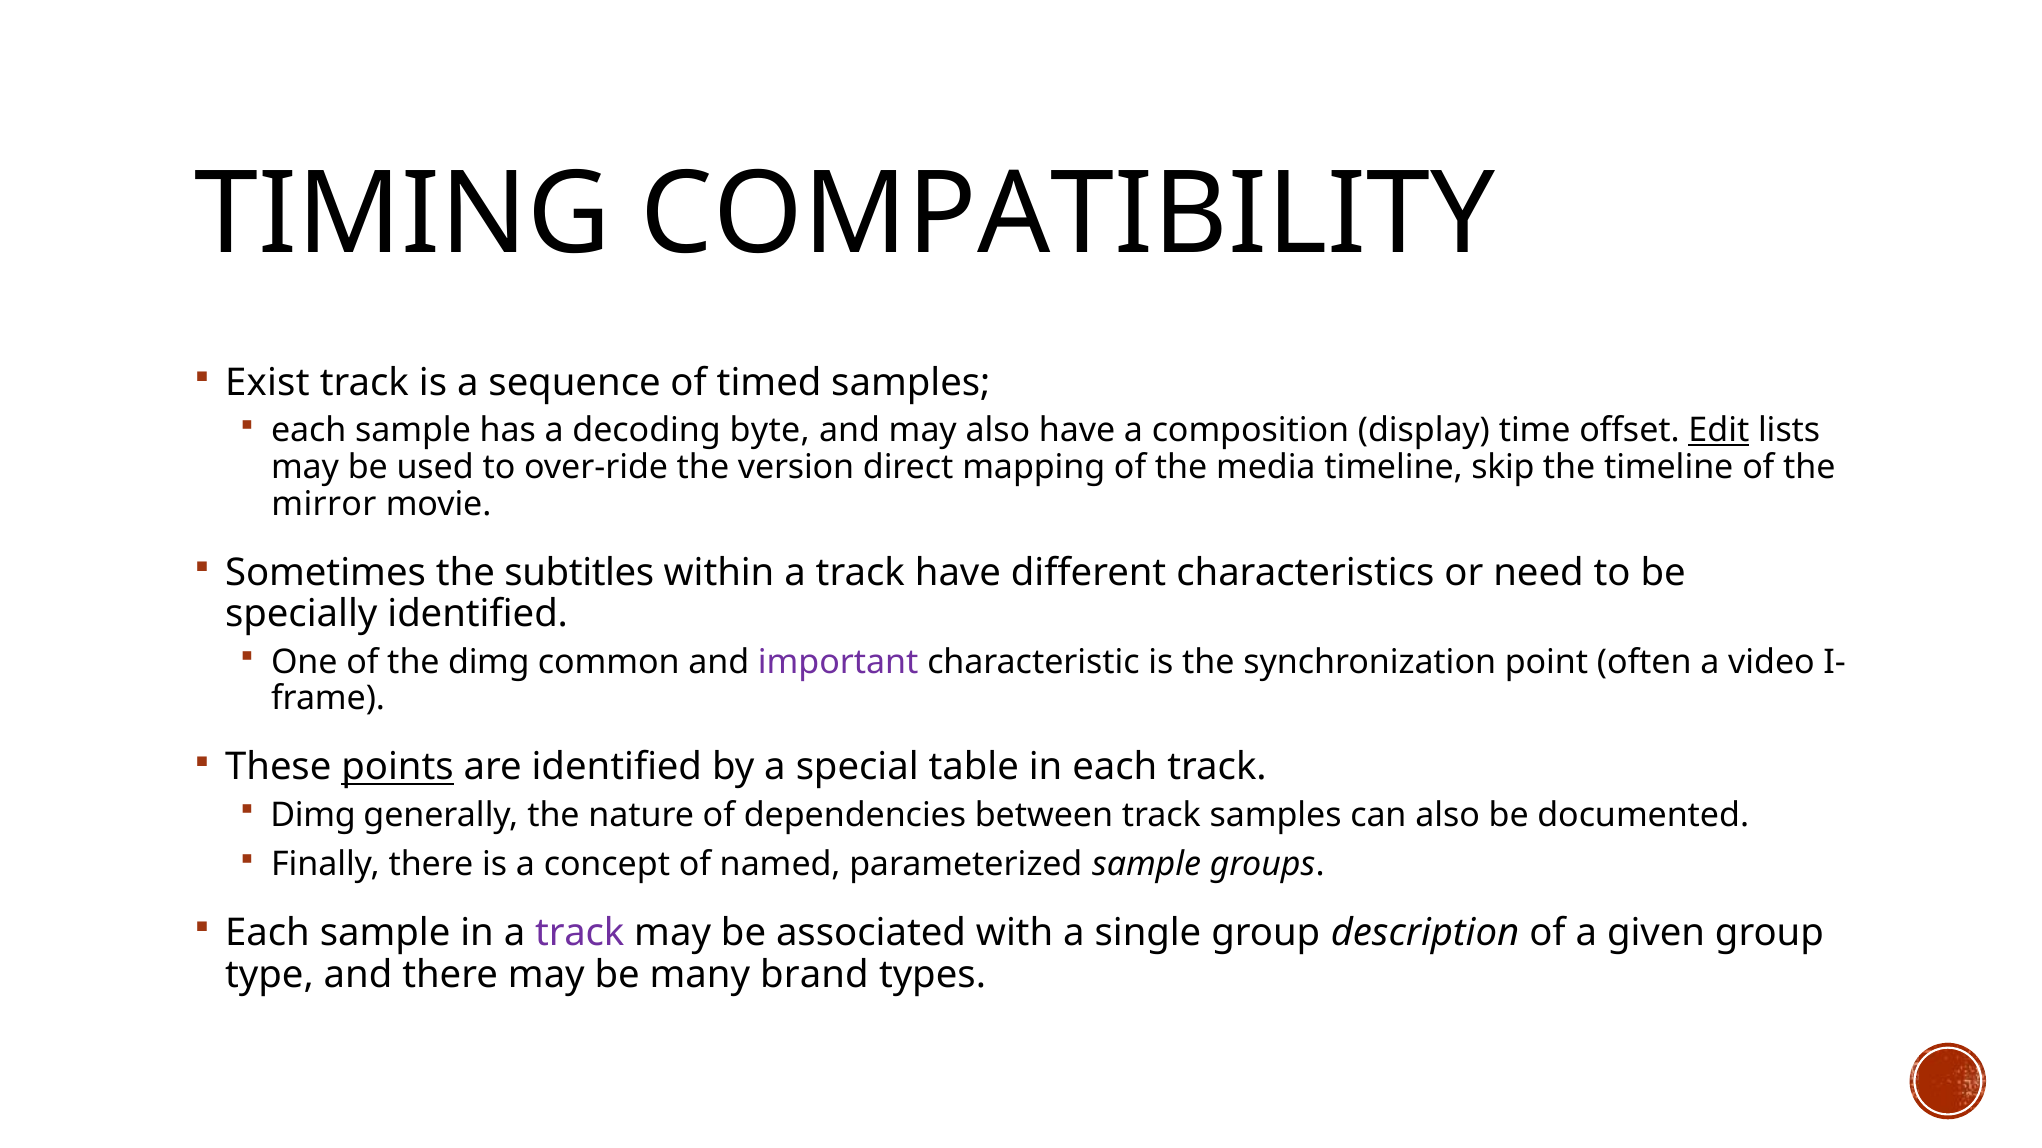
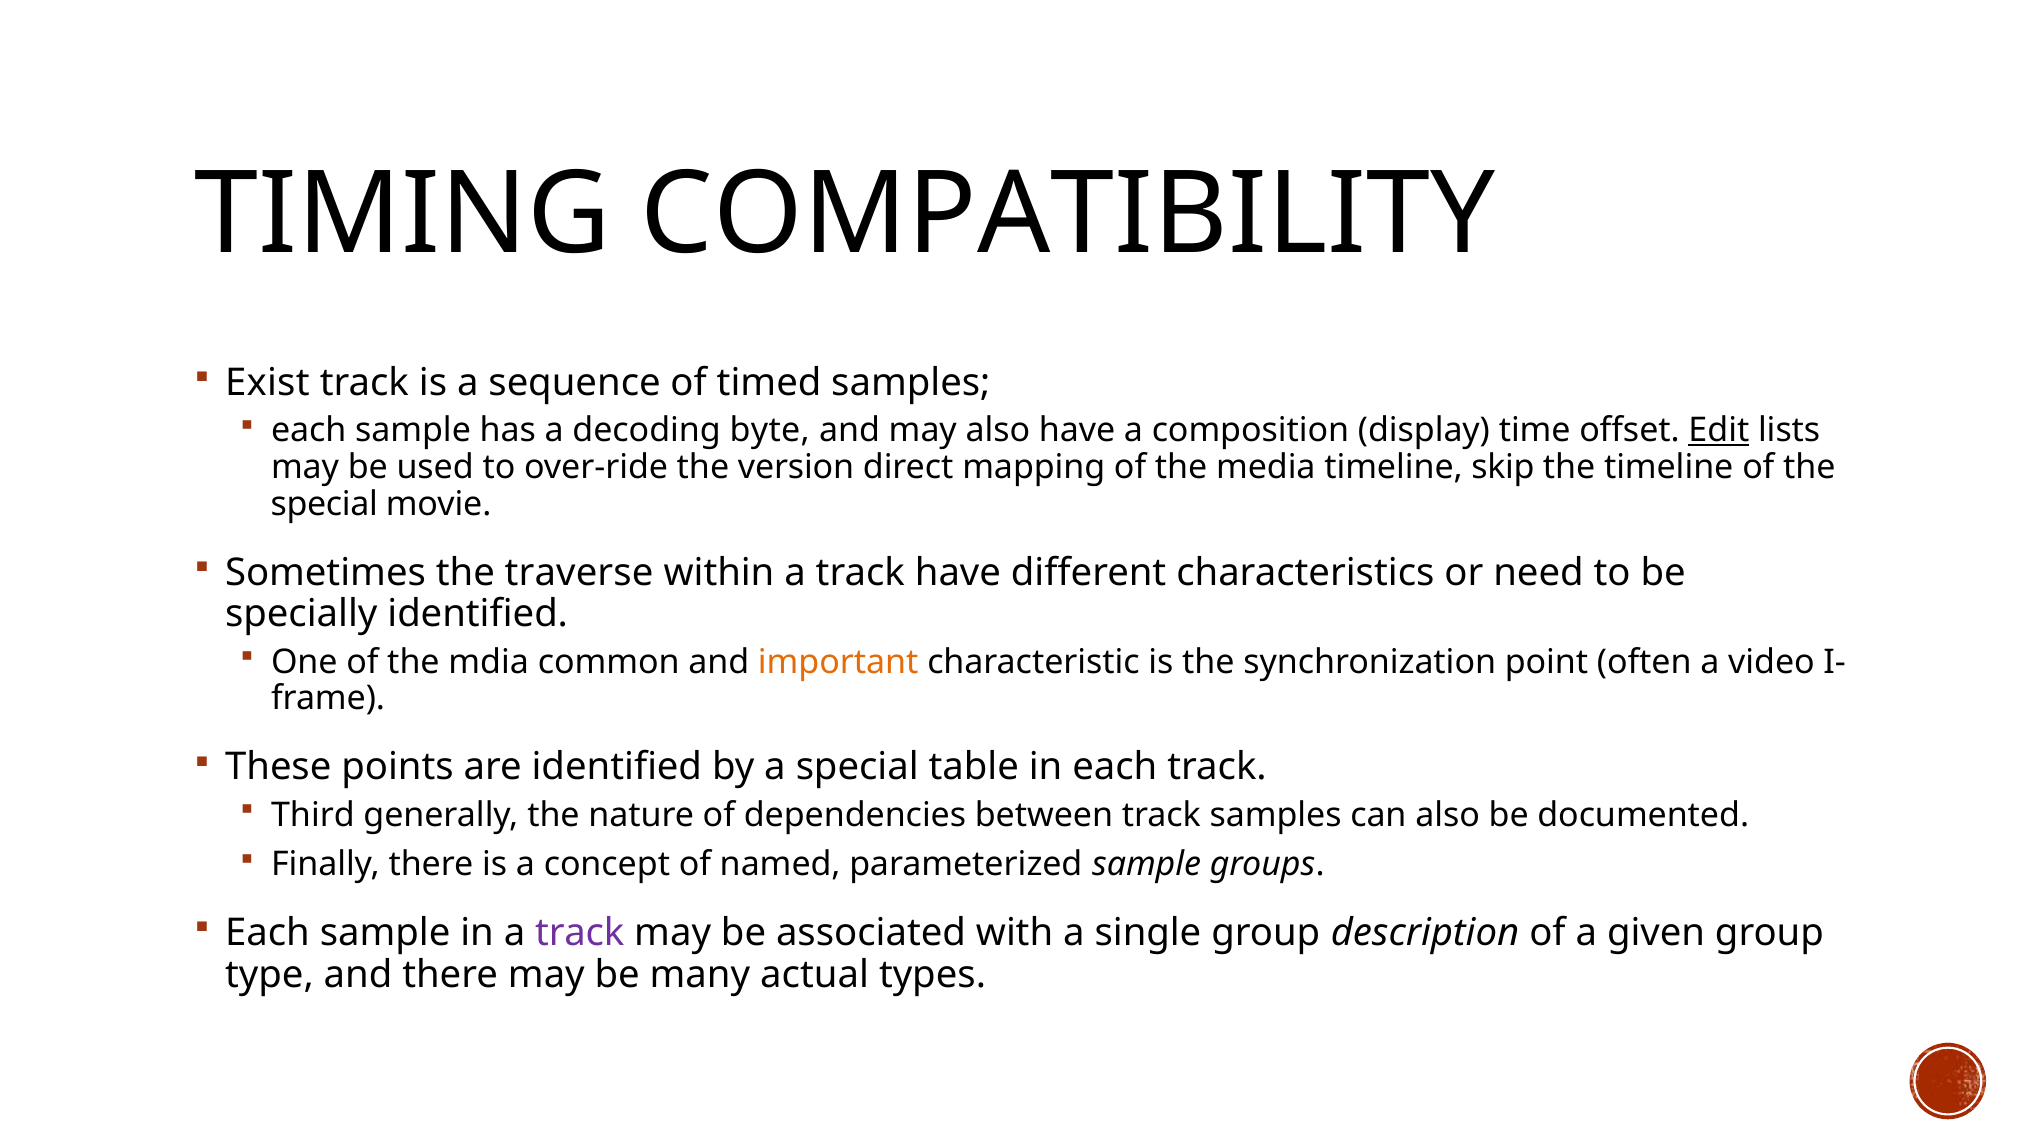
mirror: mirror -> special (324, 504)
subtitles: subtitles -> traverse (579, 573)
the dimg: dimg -> mdia (489, 662)
important colour: purple -> orange (838, 662)
points underline: present -> none (398, 768)
Dimg: Dimg -> Third (313, 815)
brand: brand -> actual (815, 975)
